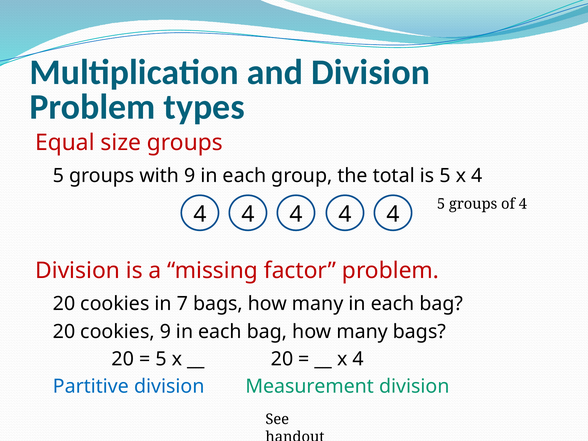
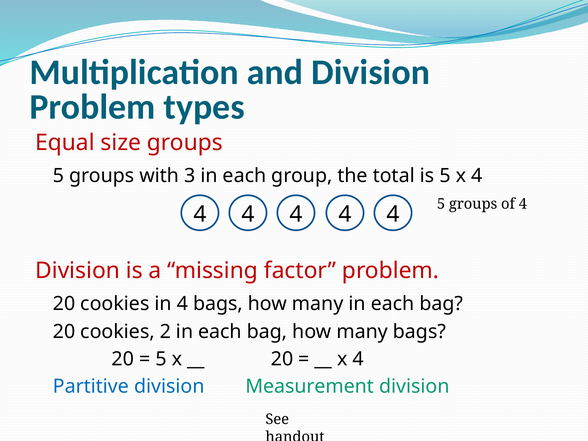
with 9: 9 -> 3 (190, 176)
in 7: 7 -> 4 (182, 304)
cookies 9: 9 -> 2 (165, 332)
